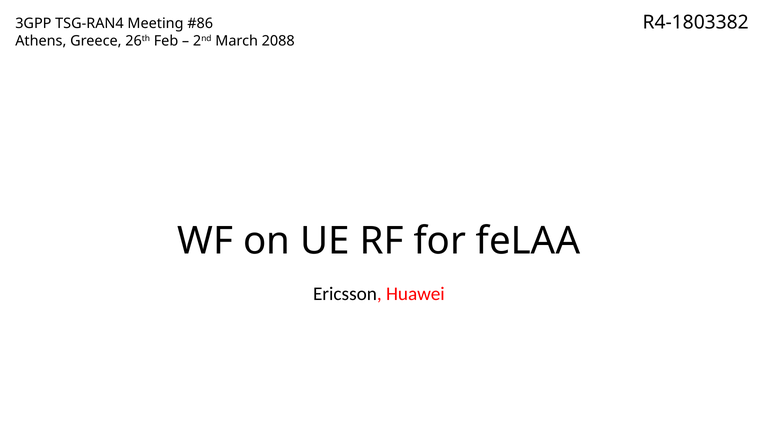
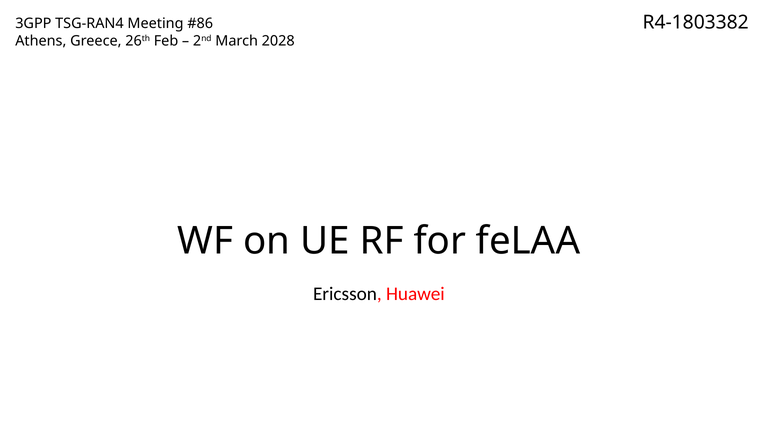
2088: 2088 -> 2028 (278, 41)
